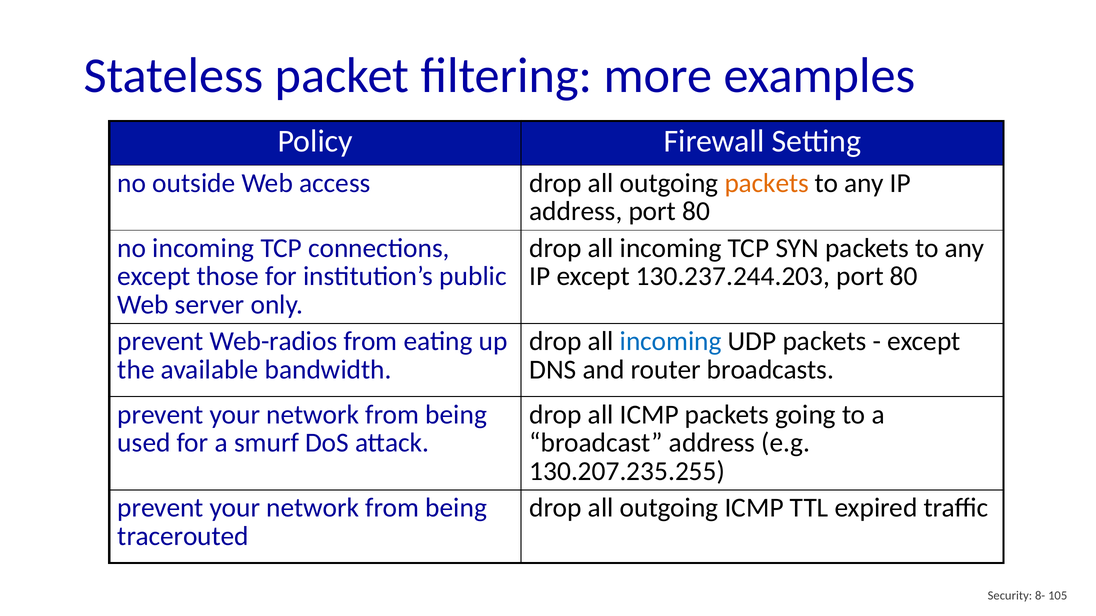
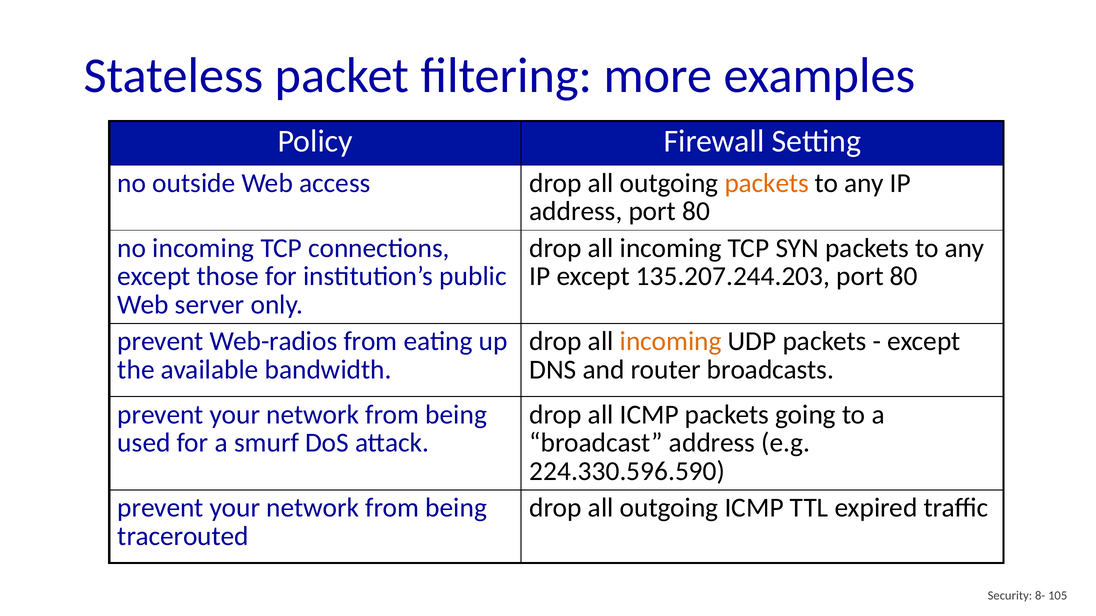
130.237.244.203: 130.237.244.203 -> 135.207.244.203 (733, 277)
incoming colour: blue -> orange (671, 342)
130.207.235.255: 130.207.235.255 -> 224.330.596.590 (627, 472)
